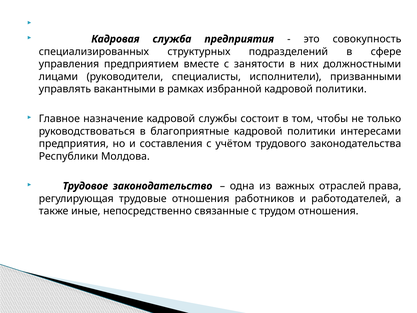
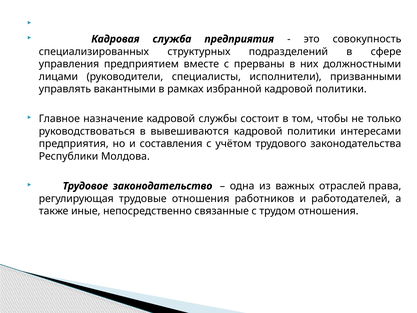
занятости: занятости -> прерваны (259, 64)
благоприятные: благоприятные -> вывешиваются (190, 131)
